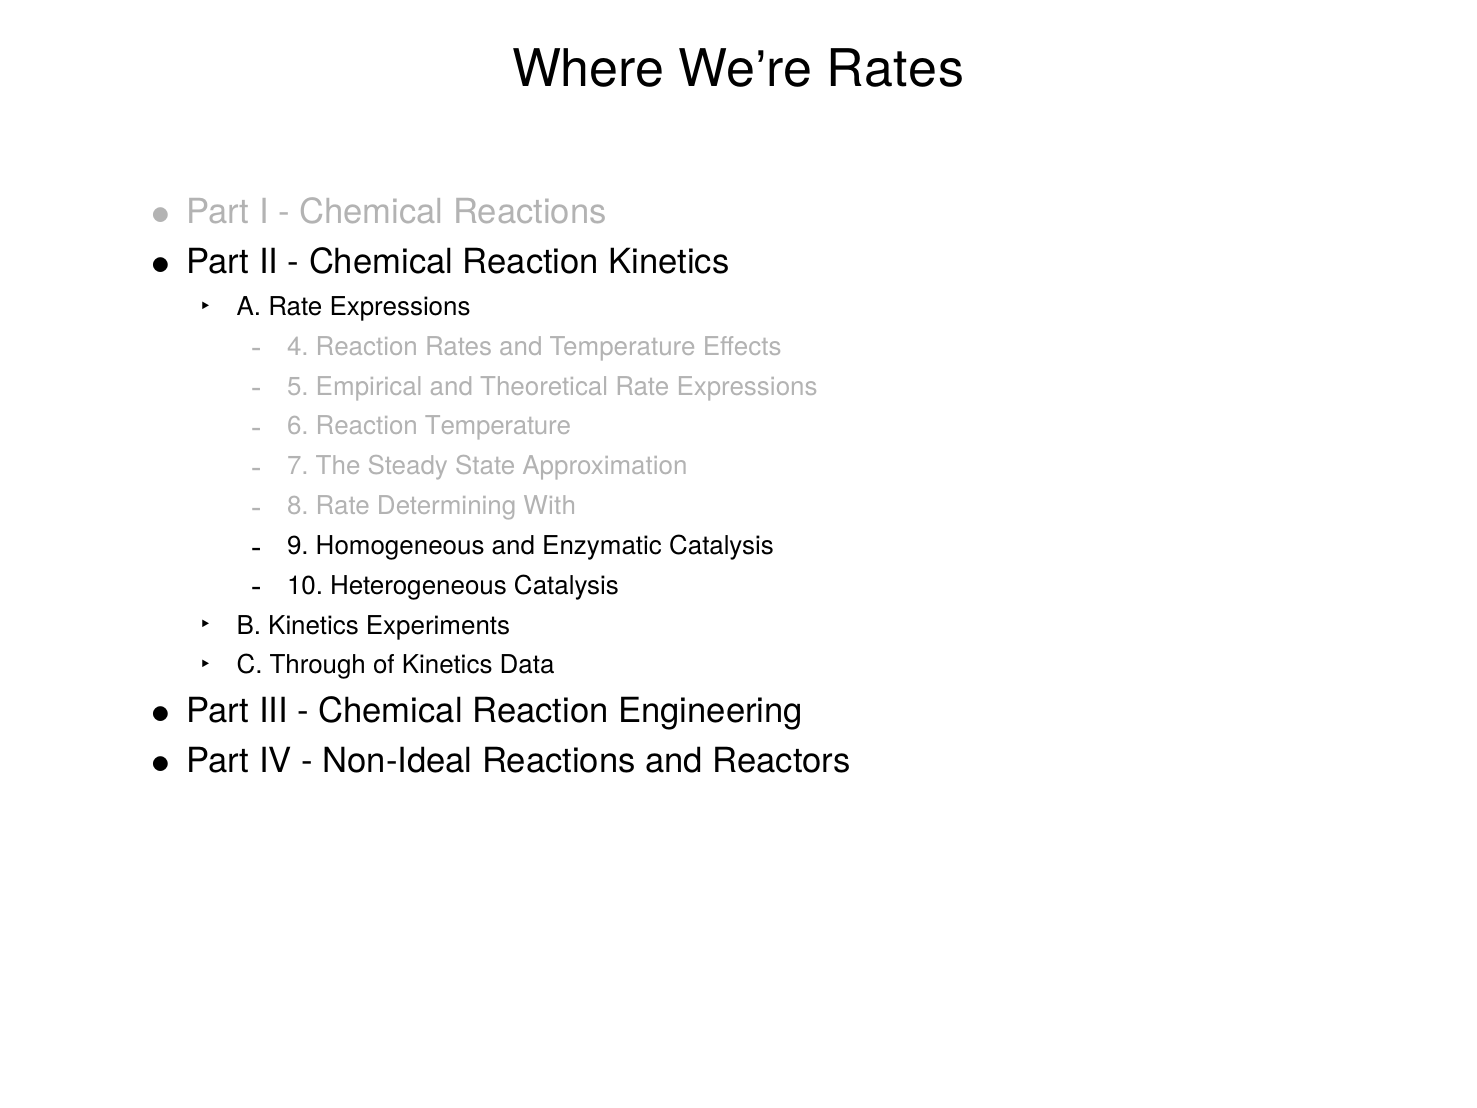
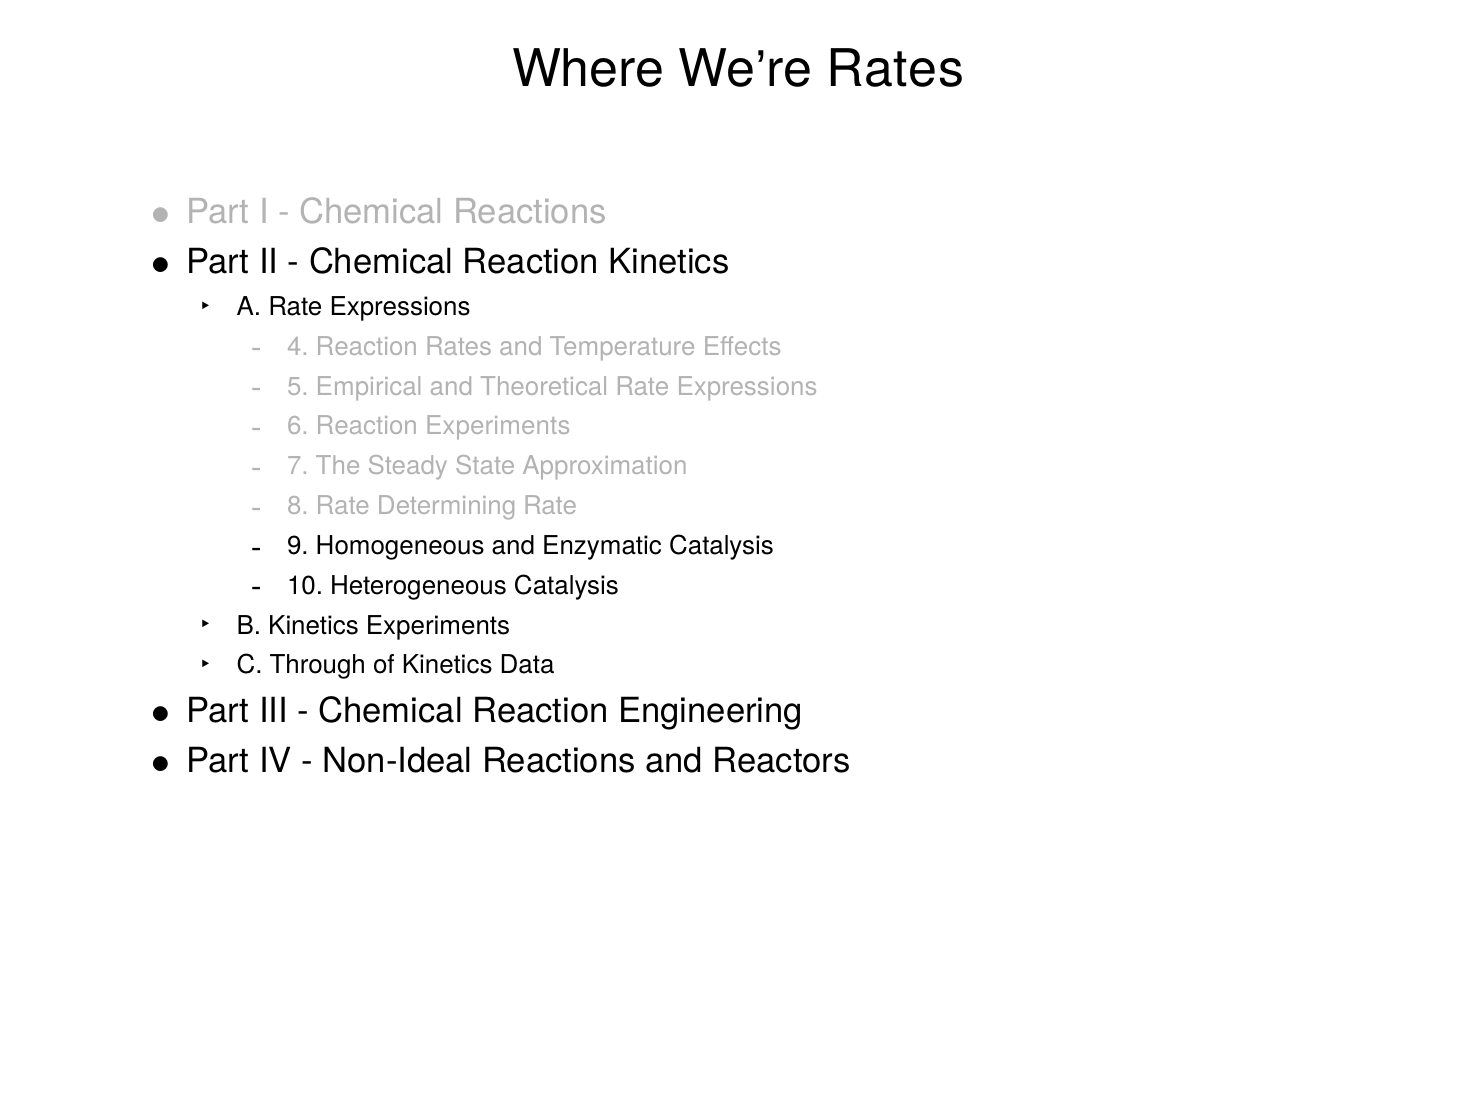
Reaction Temperature: Temperature -> Experiments (498, 426)
Determining With: With -> Rate (550, 506)
